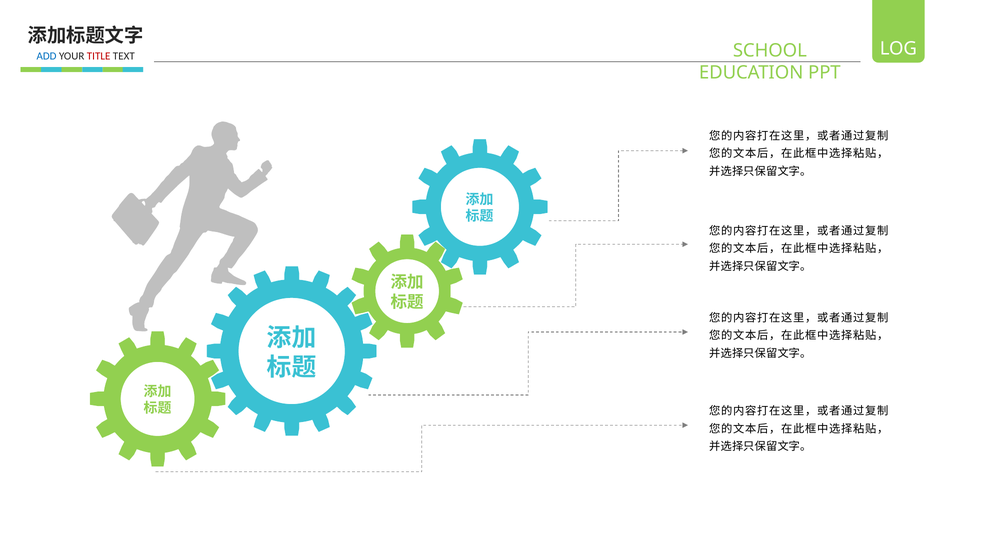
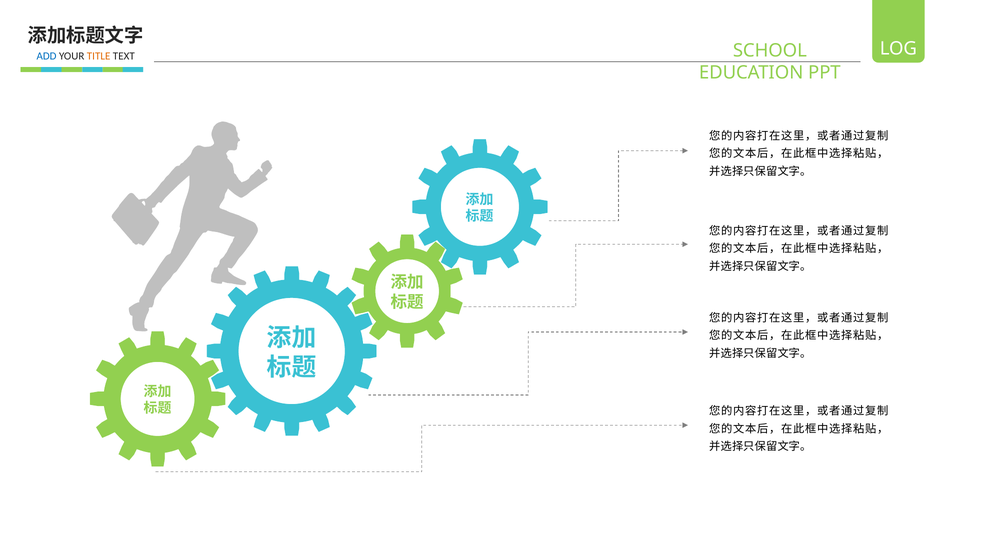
TITLE colour: red -> orange (99, 56)
